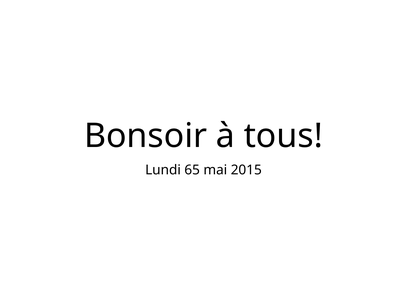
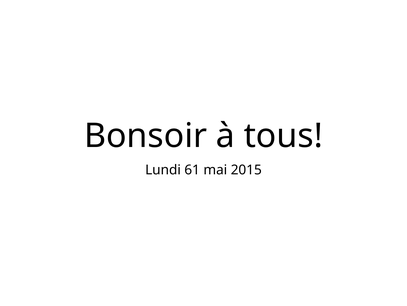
65: 65 -> 61 (192, 170)
